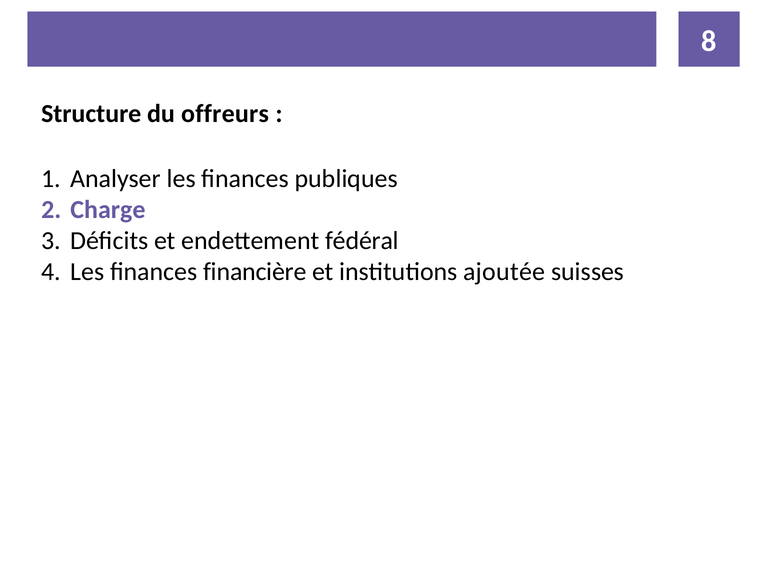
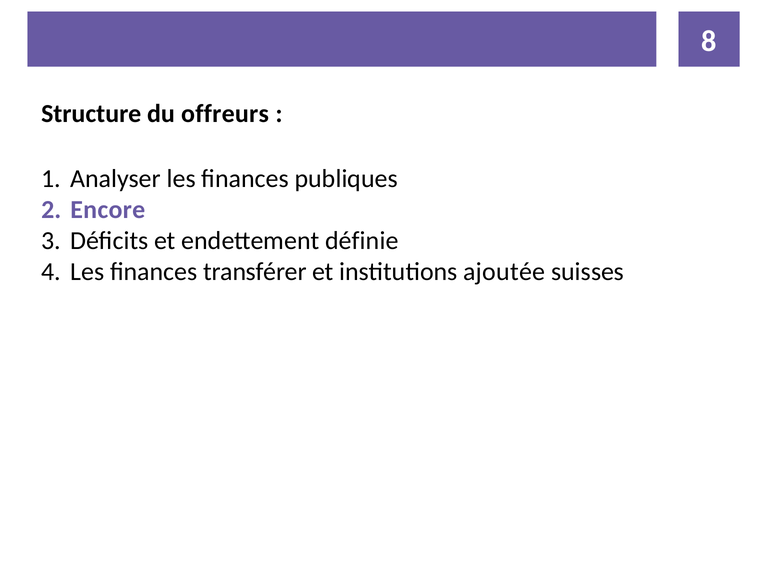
Charge: Charge -> Encore (108, 210)
fédéral: fédéral -> définie (362, 241)
financière: financière -> transférer (255, 272)
